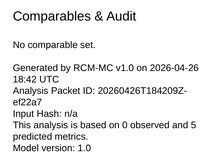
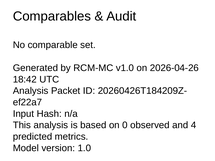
5: 5 -> 4 (194, 125)
